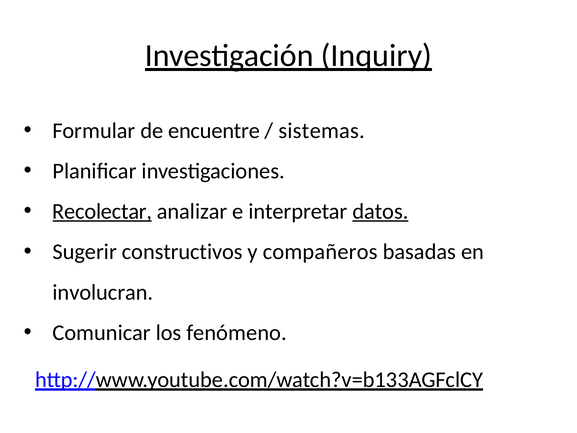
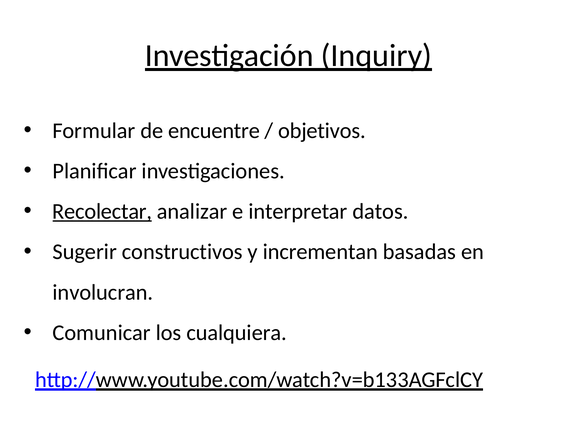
sistemas: sistemas -> objetivos (322, 131)
datos underline: present -> none (380, 211)
compañeros: compañeros -> incrementan (320, 252)
fenómeno: fenómeno -> cualquiera (237, 333)
